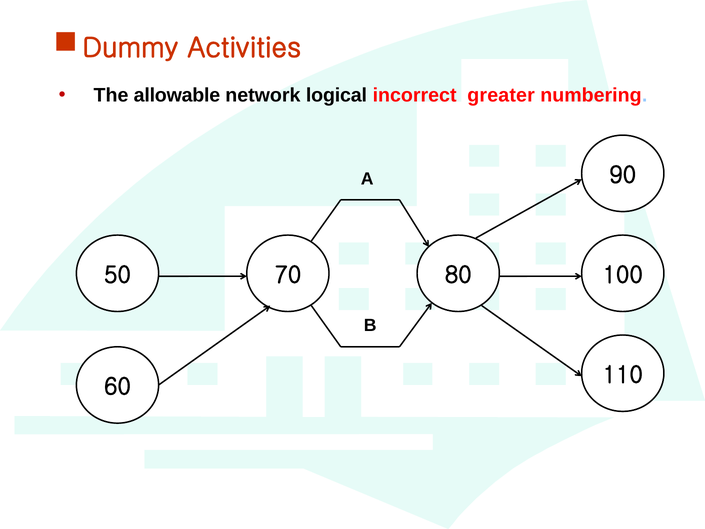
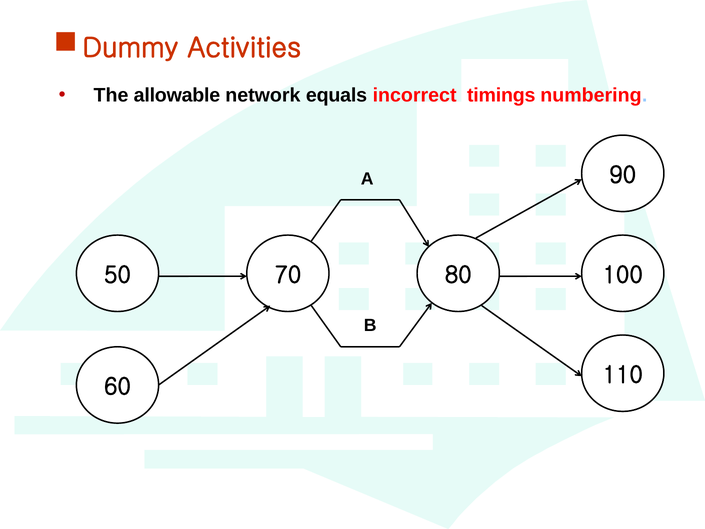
logical: logical -> equals (336, 95)
greater: greater -> timings (501, 95)
